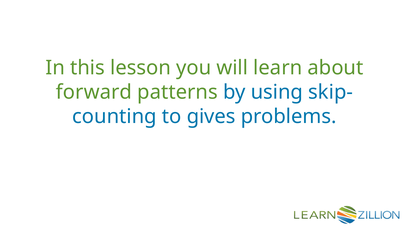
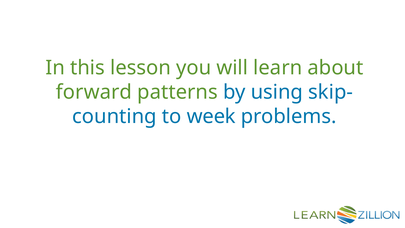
gives: gives -> week (211, 116)
